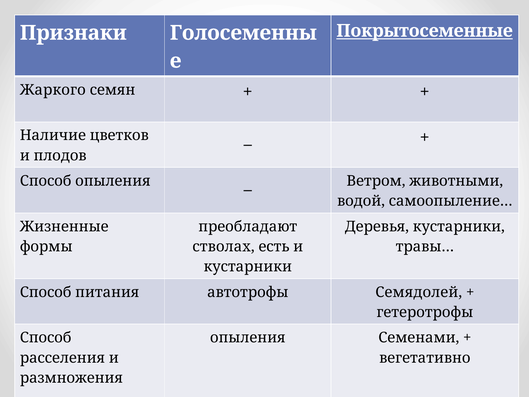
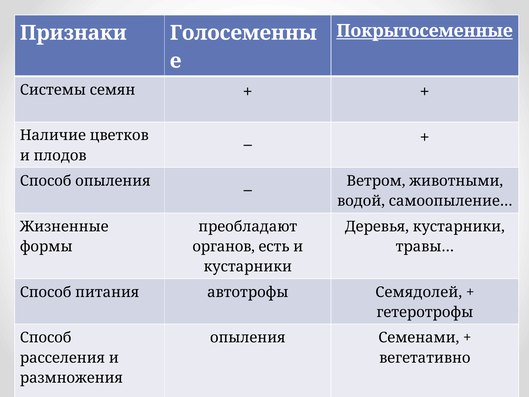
Жаркого: Жаркого -> Системы (53, 90)
стволах: стволах -> органов (224, 246)
